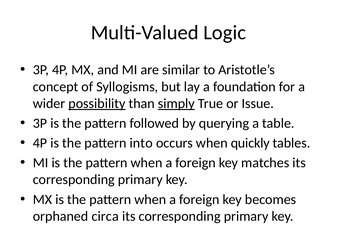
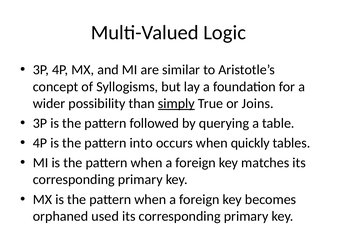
possibility underline: present -> none (97, 104)
Issue: Issue -> Joins (258, 104)
circa: circa -> used (105, 217)
